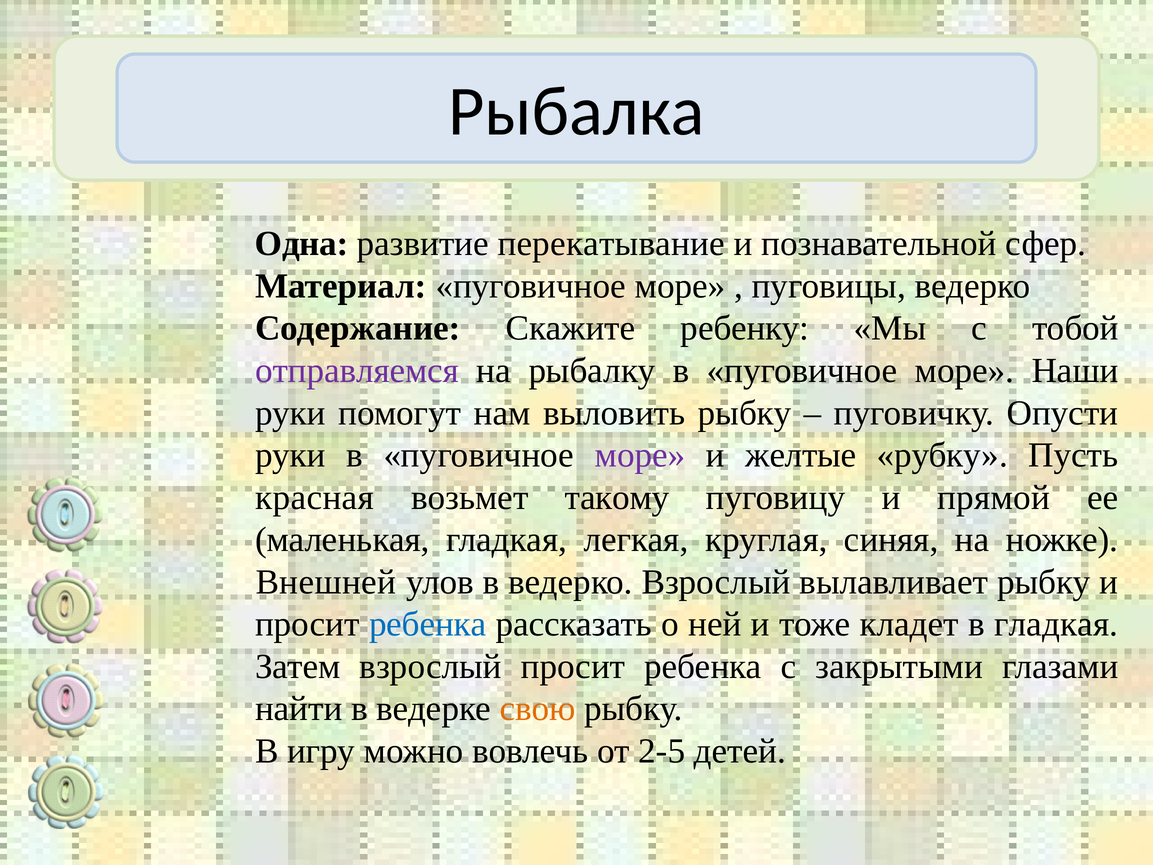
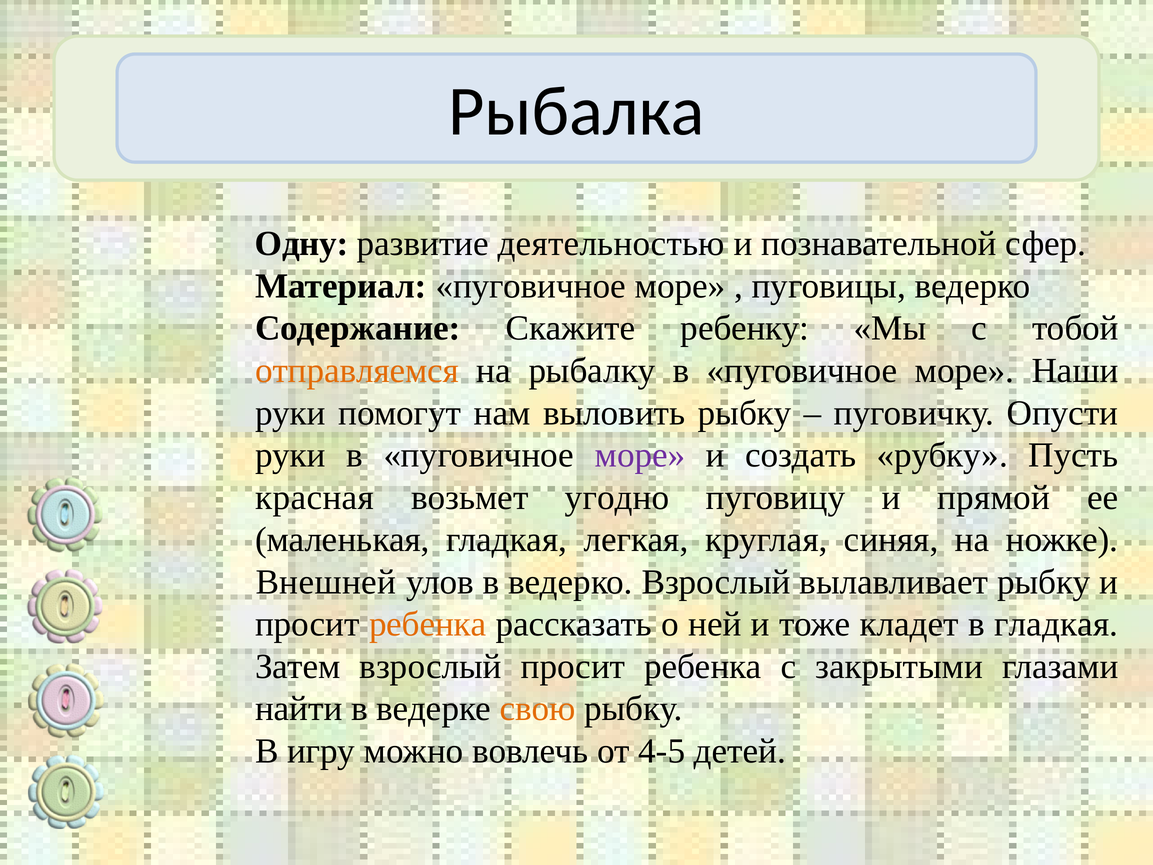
Одна: Одна -> Одну (302, 244)
перекатывание: перекатывание -> деятельностью (611, 244)
отправляемся colour: purple -> orange (357, 370)
желтые: желтые -> создать (801, 455)
такому: такому -> угодно (617, 497)
ребенка colour: blue -> orange (428, 624)
2-5: 2-5 -> 4-5 (662, 751)
